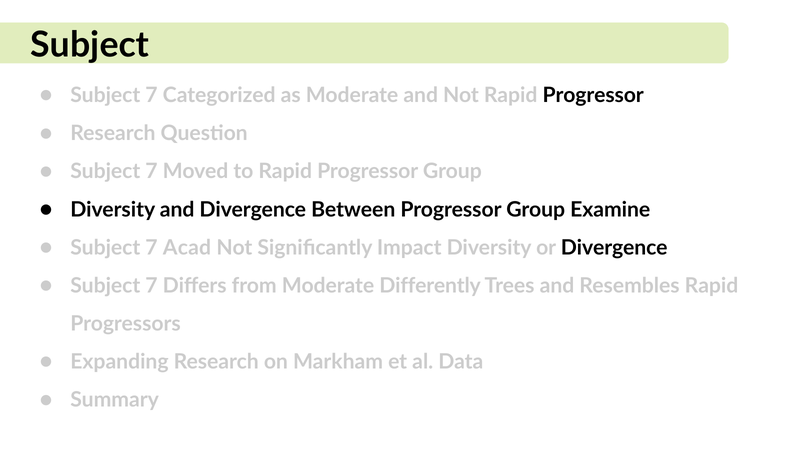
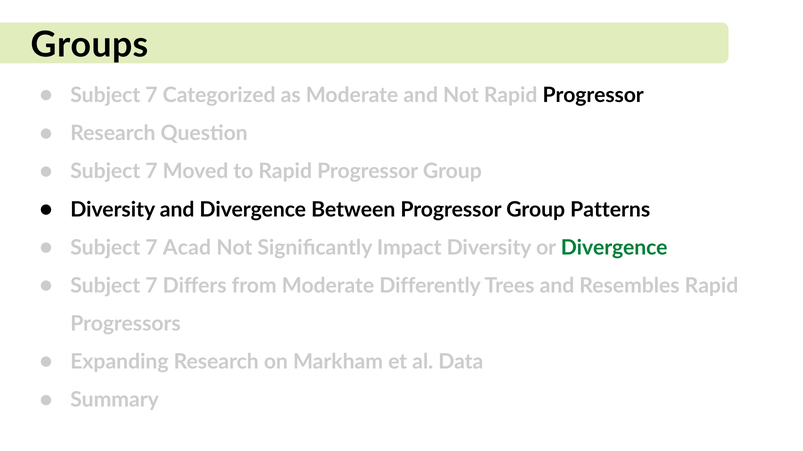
Subject: Subject -> Groups (90, 45)
Examine: Examine -> Patterns (610, 210)
Divergence colour: black -> green (614, 248)
